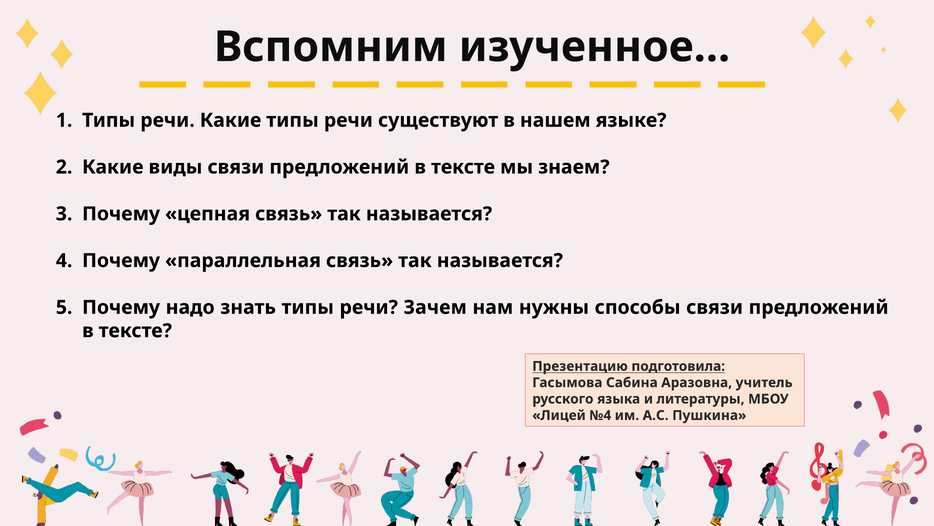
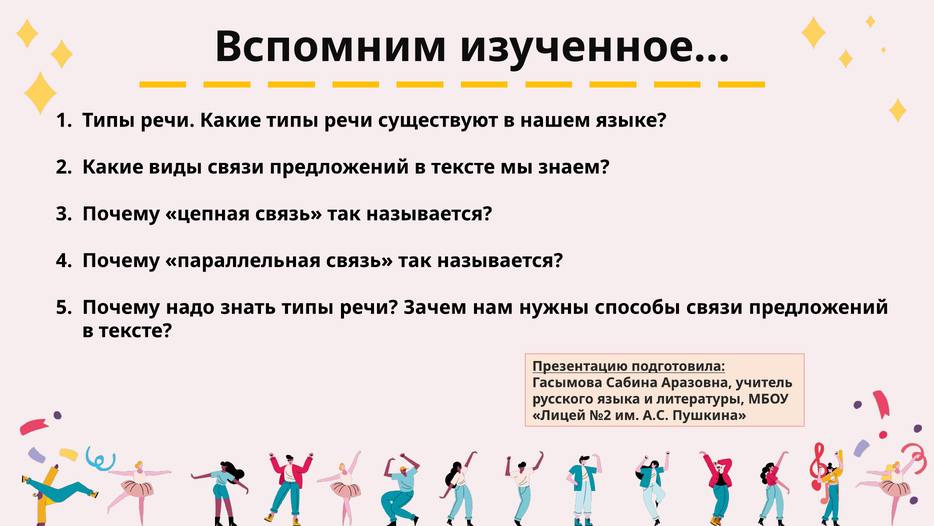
№4: №4 -> №2 (600, 415)
